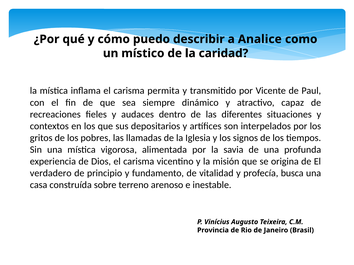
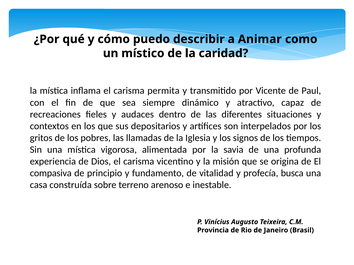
Analice: Analice -> Animar (260, 39)
verdadero: verdadero -> compasiva (51, 174)
